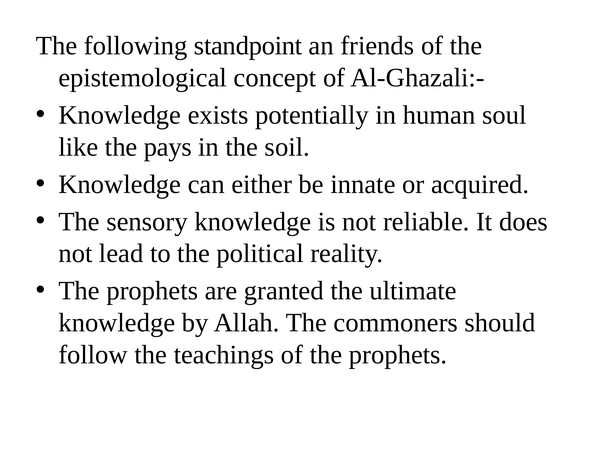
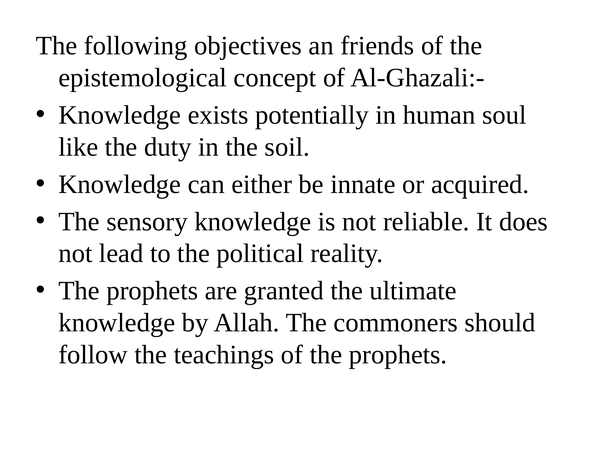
standpoint: standpoint -> objectives (248, 46)
pays: pays -> duty (168, 147)
